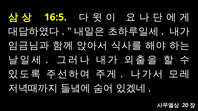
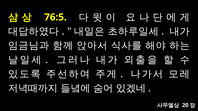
16:5: 16:5 -> 76:5 (55, 17)
